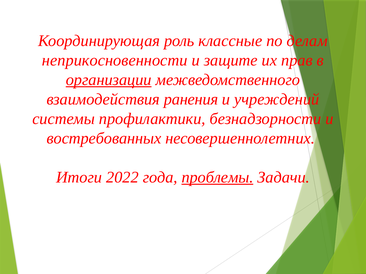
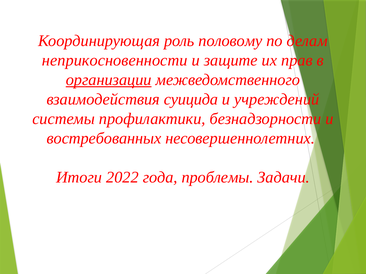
классные: классные -> половому (230, 41)
ранения: ранения -> суицида (191, 99)
проблемы underline: present -> none (217, 178)
